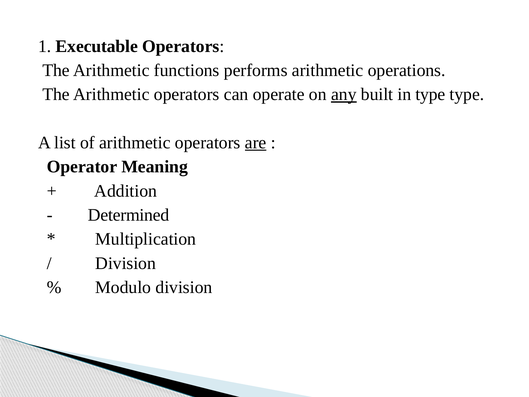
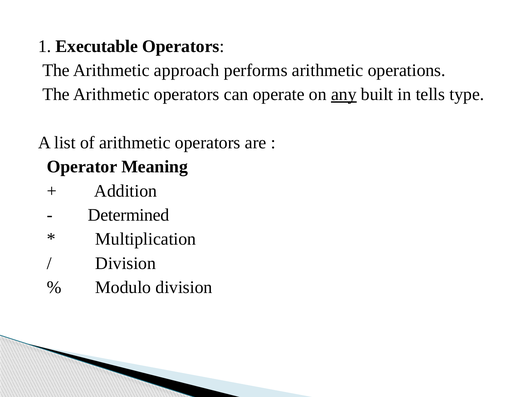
functions: functions -> approach (187, 70)
in type: type -> tells (430, 94)
are underline: present -> none (256, 143)
